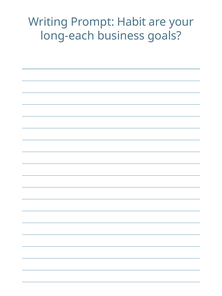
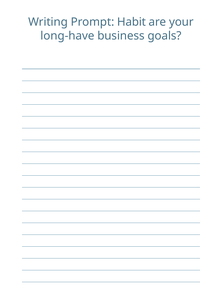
long-each: long-each -> long-have (67, 36)
